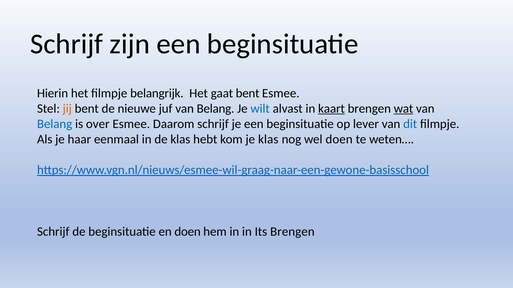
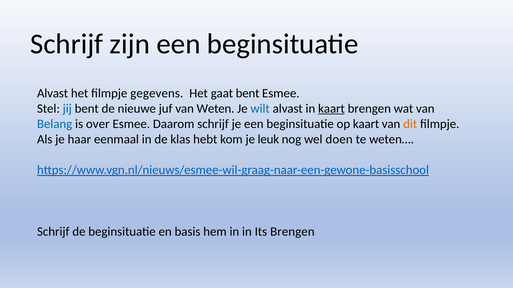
Hierin: Hierin -> Alvast (53, 93)
belangrijk: belangrijk -> gegevens (157, 93)
jij colour: orange -> blue (67, 109)
juf van Belang: Belang -> Weten (216, 109)
wat underline: present -> none (404, 109)
op lever: lever -> kaart (366, 124)
dit colour: blue -> orange (410, 124)
je klas: klas -> leuk (268, 140)
en doen: doen -> basis (187, 232)
